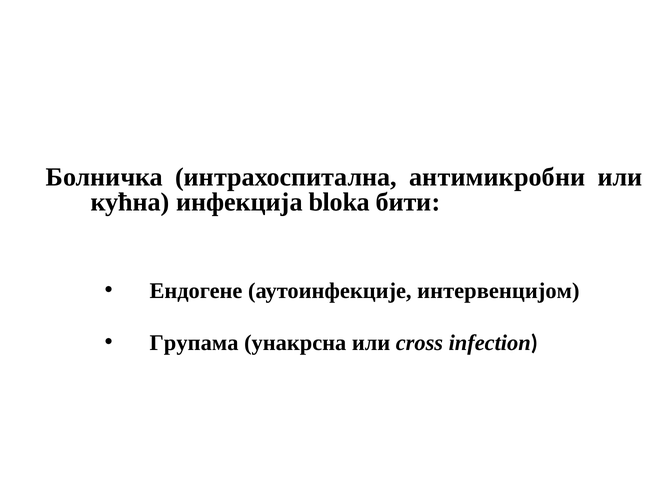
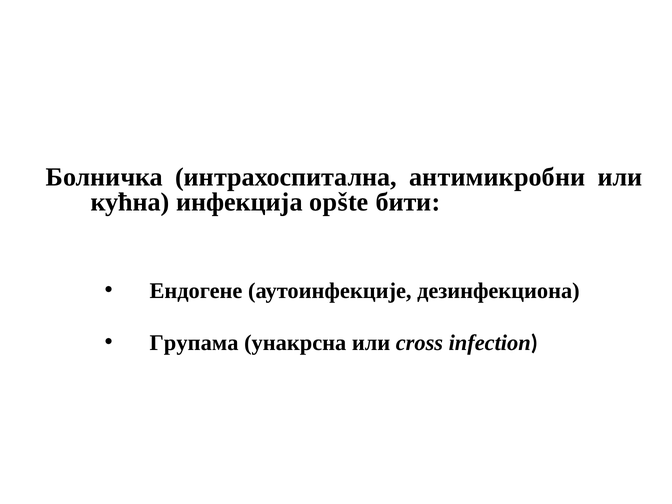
bloka: bloka -> opšte (339, 202)
интервенцијом: интервенцијом -> дезинфекциона (498, 291)
